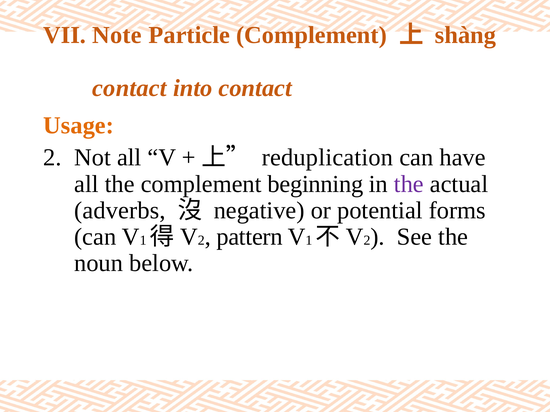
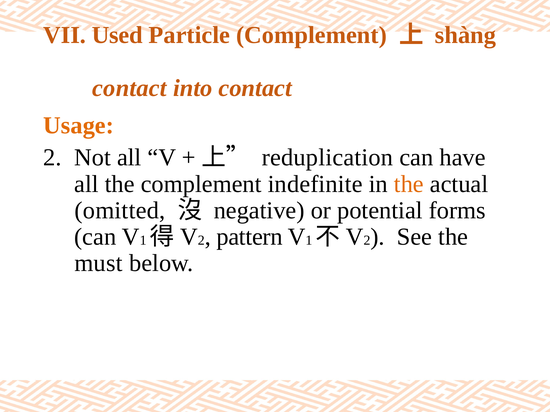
Note: Note -> Used (117, 35)
beginning: beginning -> indefinite (315, 184)
the colour: purple -> orange (409, 184)
adverbs: adverbs -> omitted (120, 211)
noun: noun -> must (99, 263)
